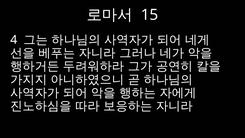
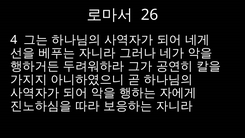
15: 15 -> 26 (150, 15)
